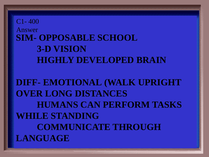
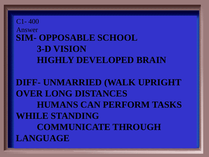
EMOTIONAL: EMOTIONAL -> UNMARRIED (72, 82)
